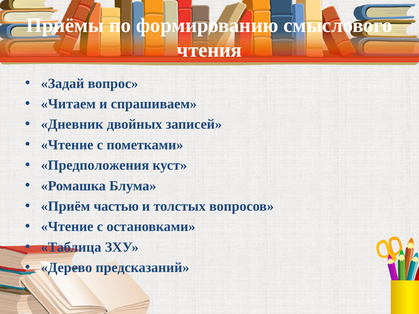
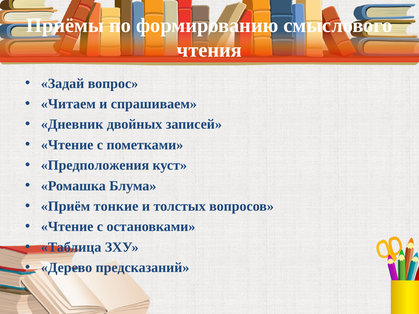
частью: частью -> тонкие (116, 206)
